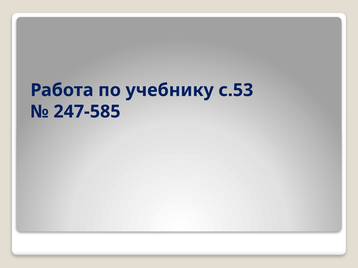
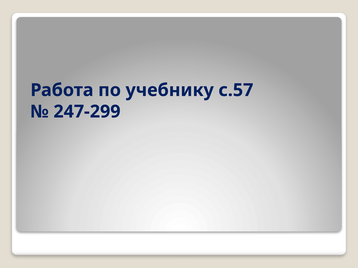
с.53: с.53 -> с.57 (236, 90)
247-585: 247-585 -> 247-299 (87, 112)
